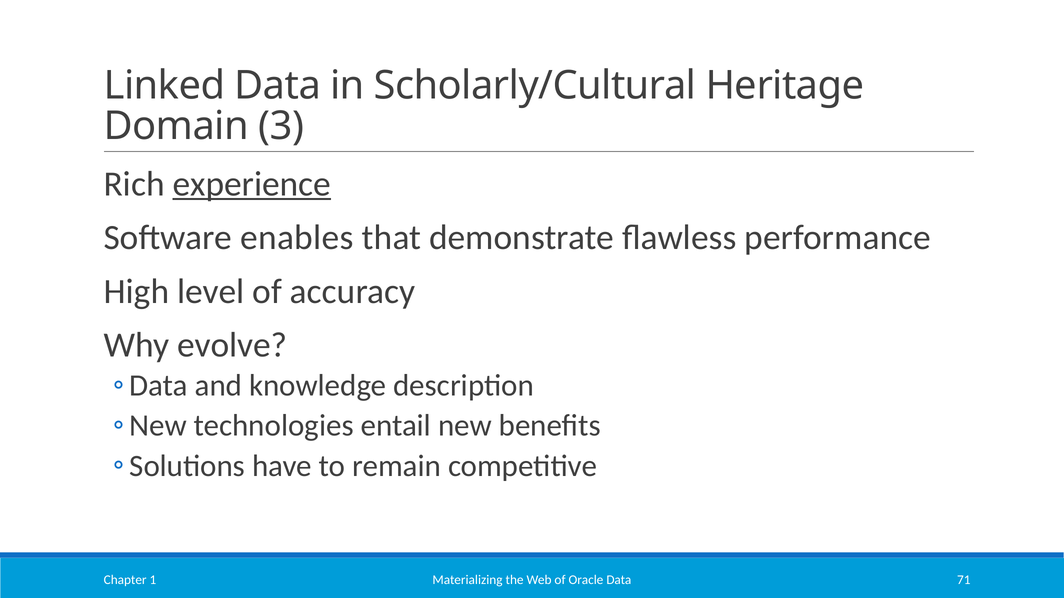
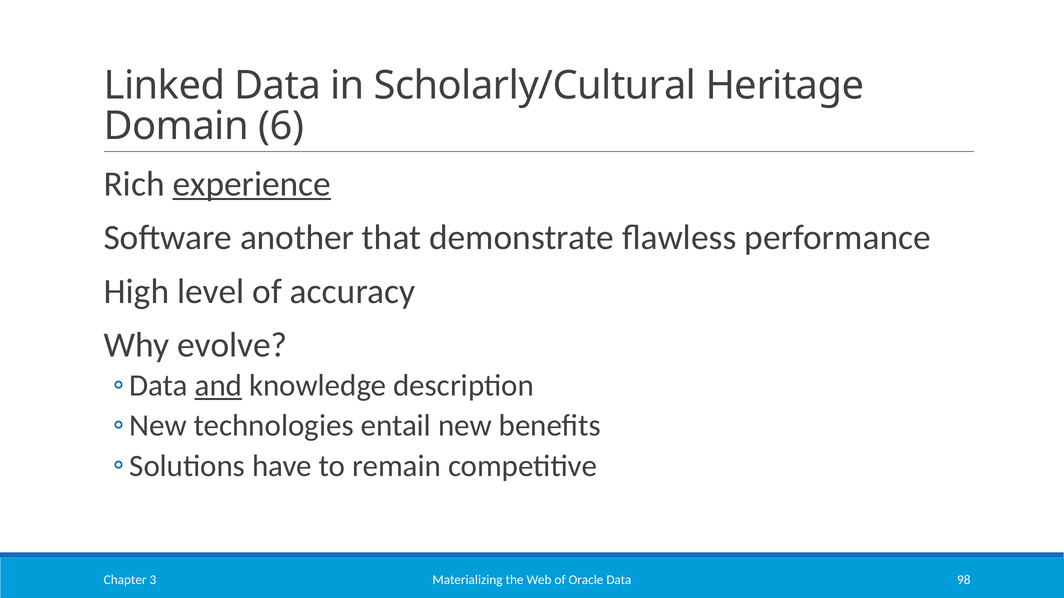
3: 3 -> 6 (281, 126)
enables: enables -> another (297, 238)
and underline: none -> present (218, 386)
71: 71 -> 98 (964, 580)
1: 1 -> 3 (153, 581)
